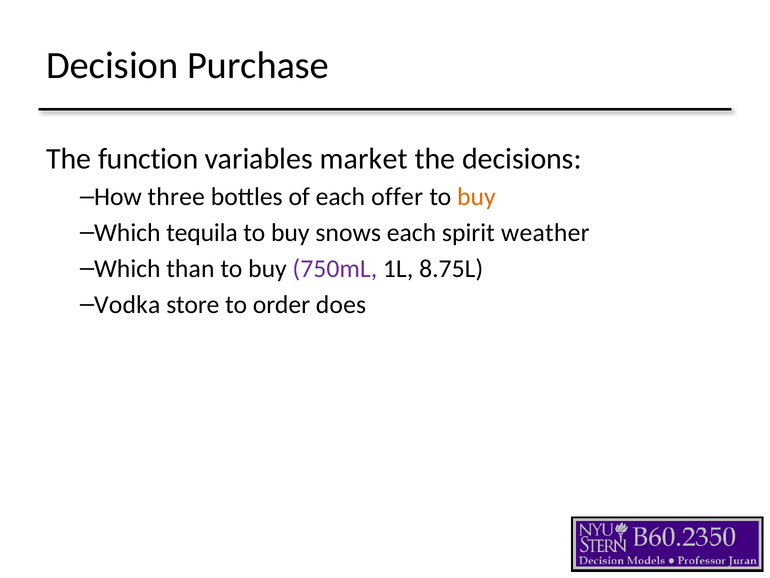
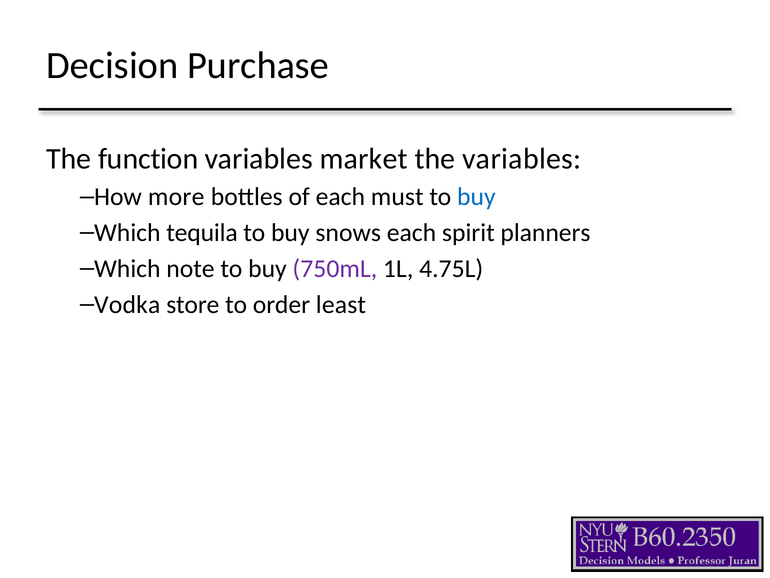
the decisions: decisions -> variables (522, 159)
three: three -> more (176, 197)
offer: offer -> must (397, 197)
buy colour: orange -> blue (476, 197)
weather: weather -> planners (545, 233)
than: than -> note (190, 269)
8.75L: 8.75L -> 4.75L (451, 269)
does: does -> least (341, 305)
